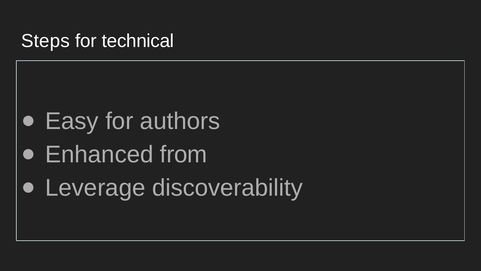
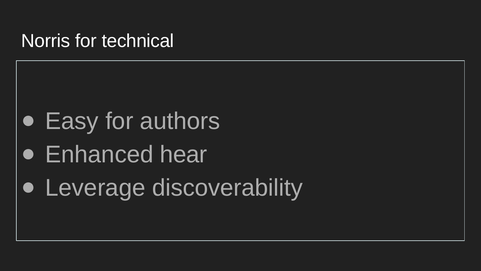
Steps: Steps -> Norris (46, 41)
from: from -> hear (184, 154)
